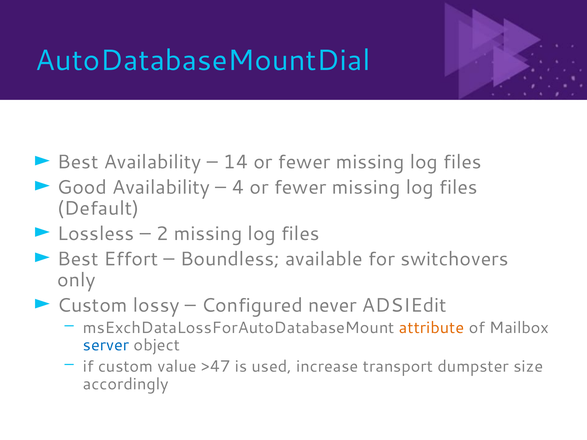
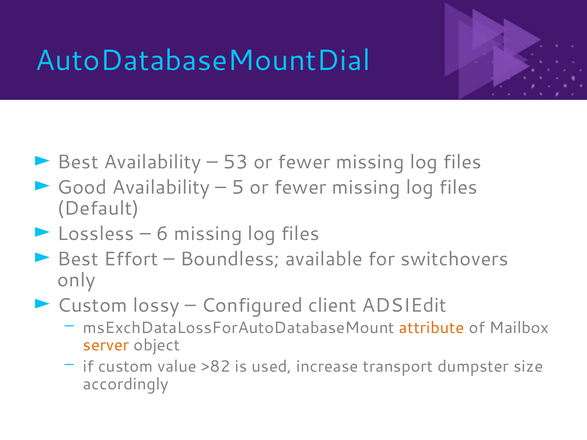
14: 14 -> 53 (236, 162)
4: 4 -> 5 (238, 187)
2: 2 -> 6 (162, 234)
never: never -> client (332, 305)
server colour: blue -> orange (106, 345)
>47: >47 -> >82 (216, 367)
